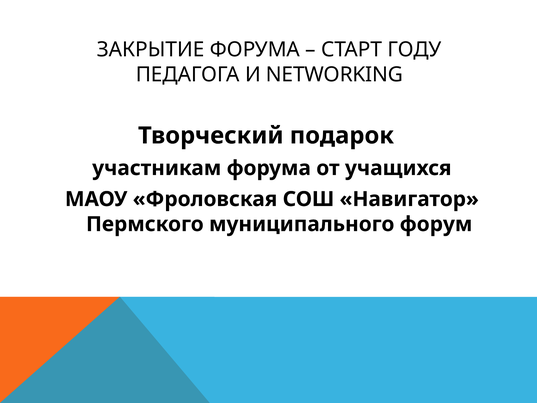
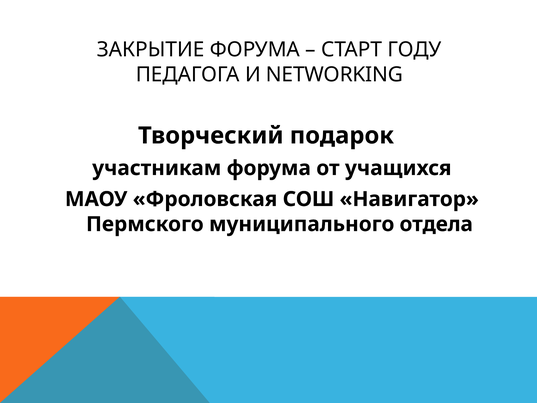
форум: форум -> отдела (436, 224)
